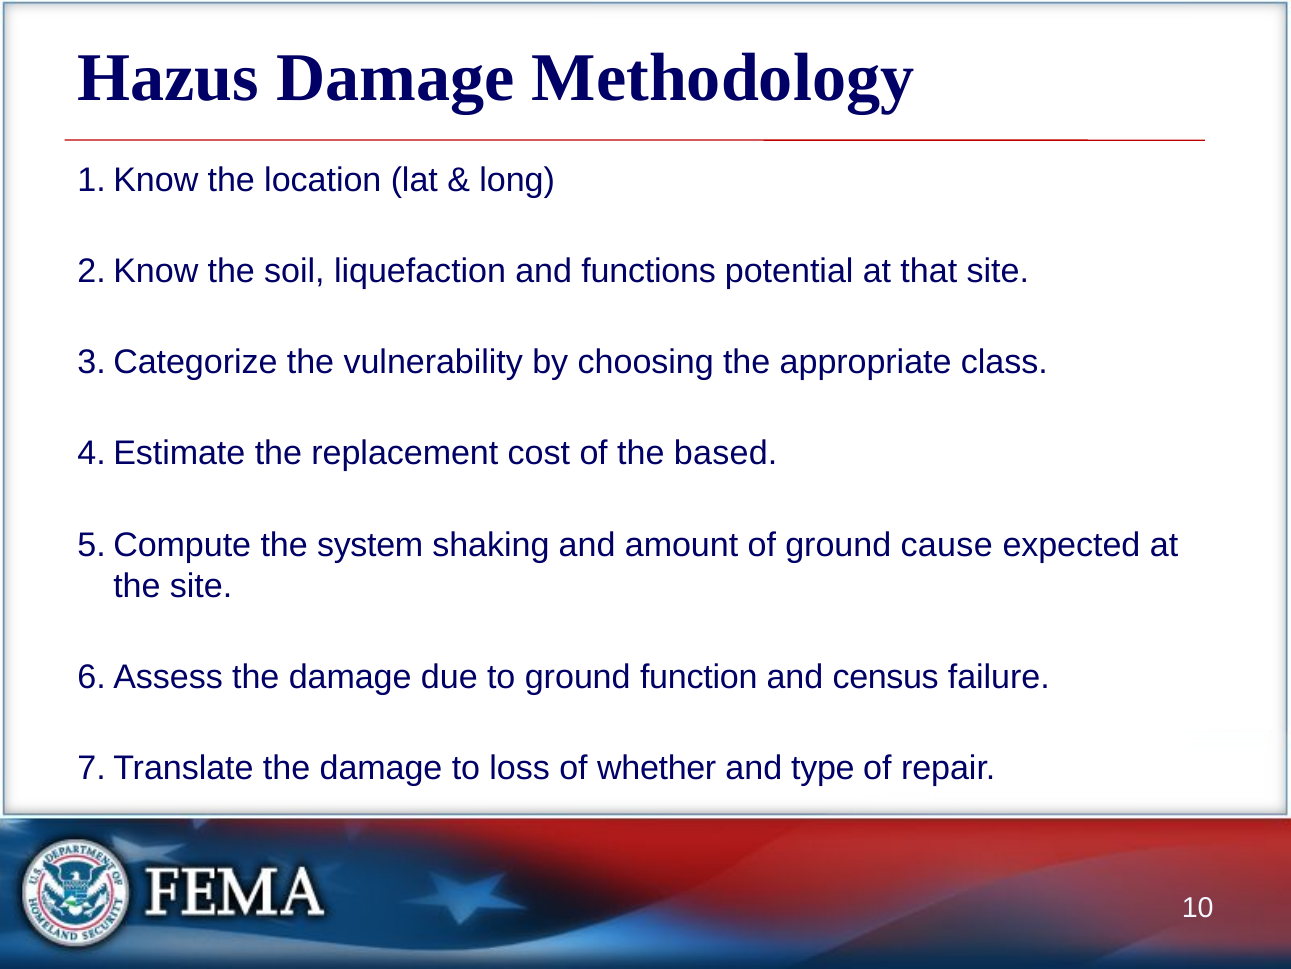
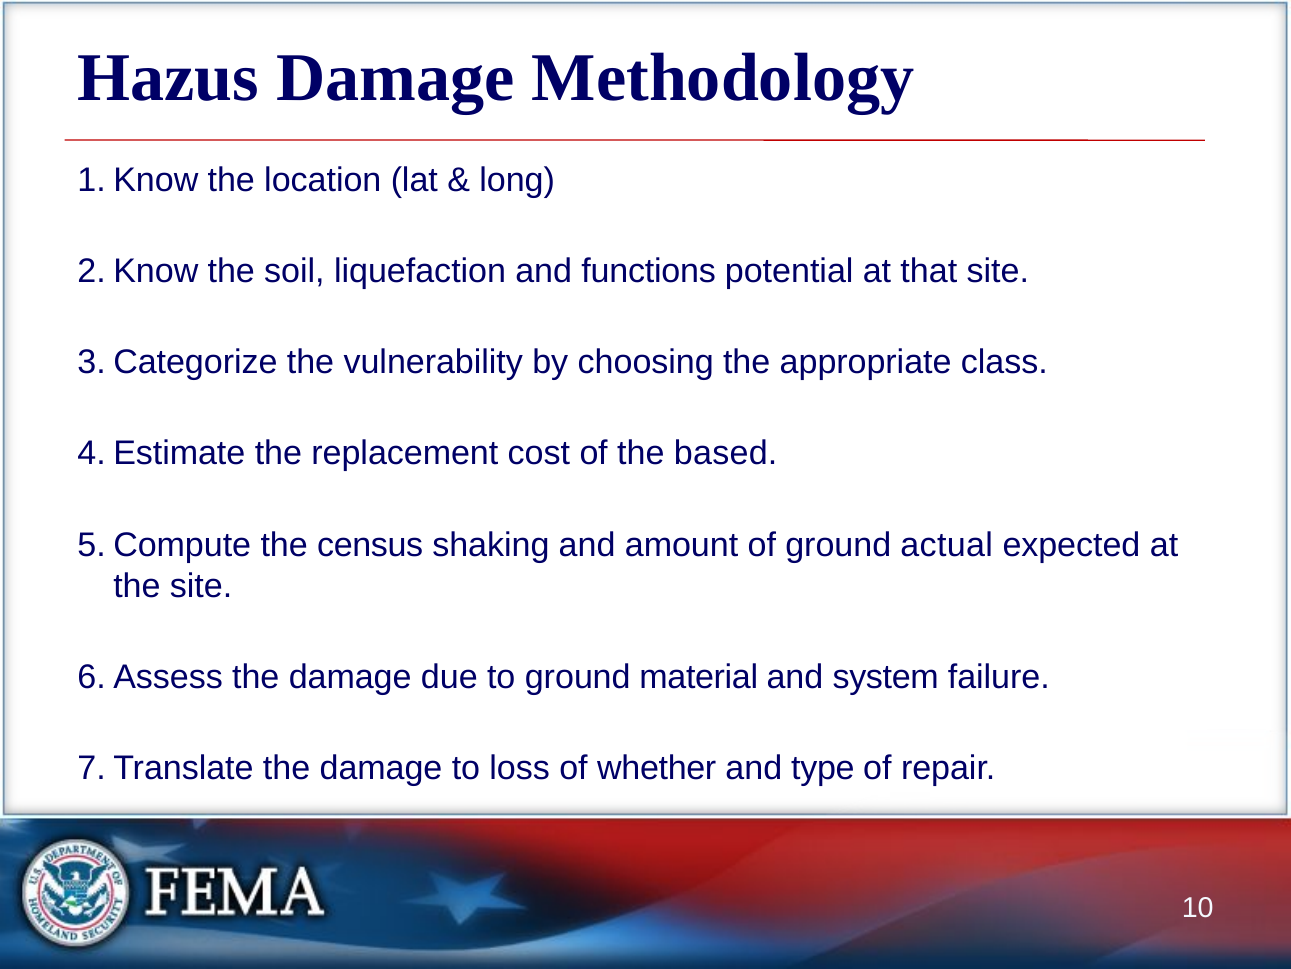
system: system -> census (370, 544)
cause: cause -> actual (947, 544)
function: function -> material (699, 676)
census: census -> system (886, 676)
